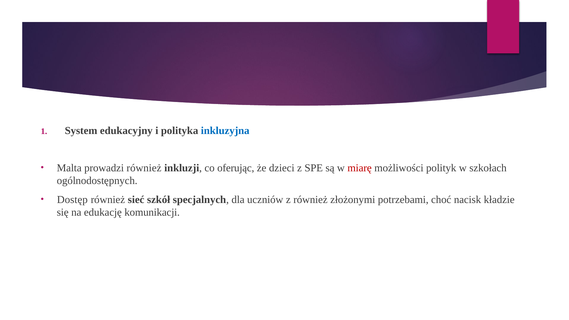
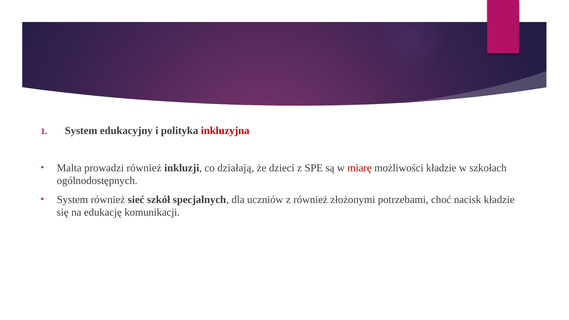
inkluzyjna colour: blue -> red (225, 131)
oferując: oferując -> działają (236, 168)
możliwości polityk: polityk -> kładzie (441, 168)
Dostęp: Dostęp -> System (72, 200)
